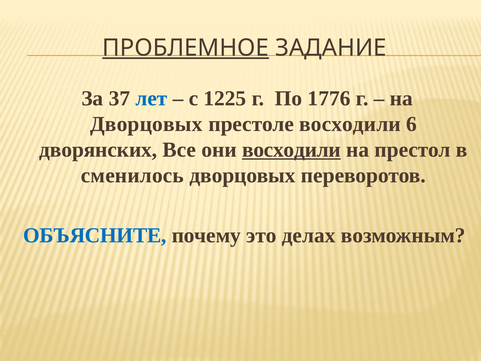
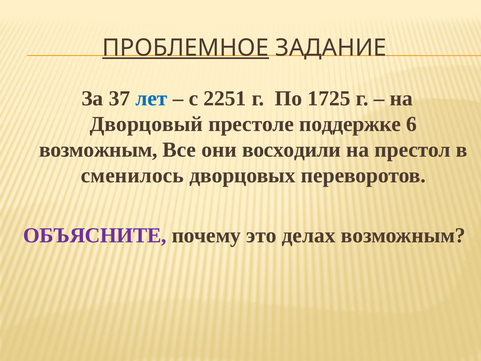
1225: 1225 -> 2251 (225, 98)
1776: 1776 -> 1725 (329, 98)
Дворцовых: Дворцовых -> Дворцовый (146, 124)
престоле восходили: восходили -> поддержке (350, 124)
дворянских: дворянских -> возможным (98, 150)
восходили underline: present -> none (292, 150)
ОБЪЯСНИТЕ colour: blue -> purple (95, 235)
